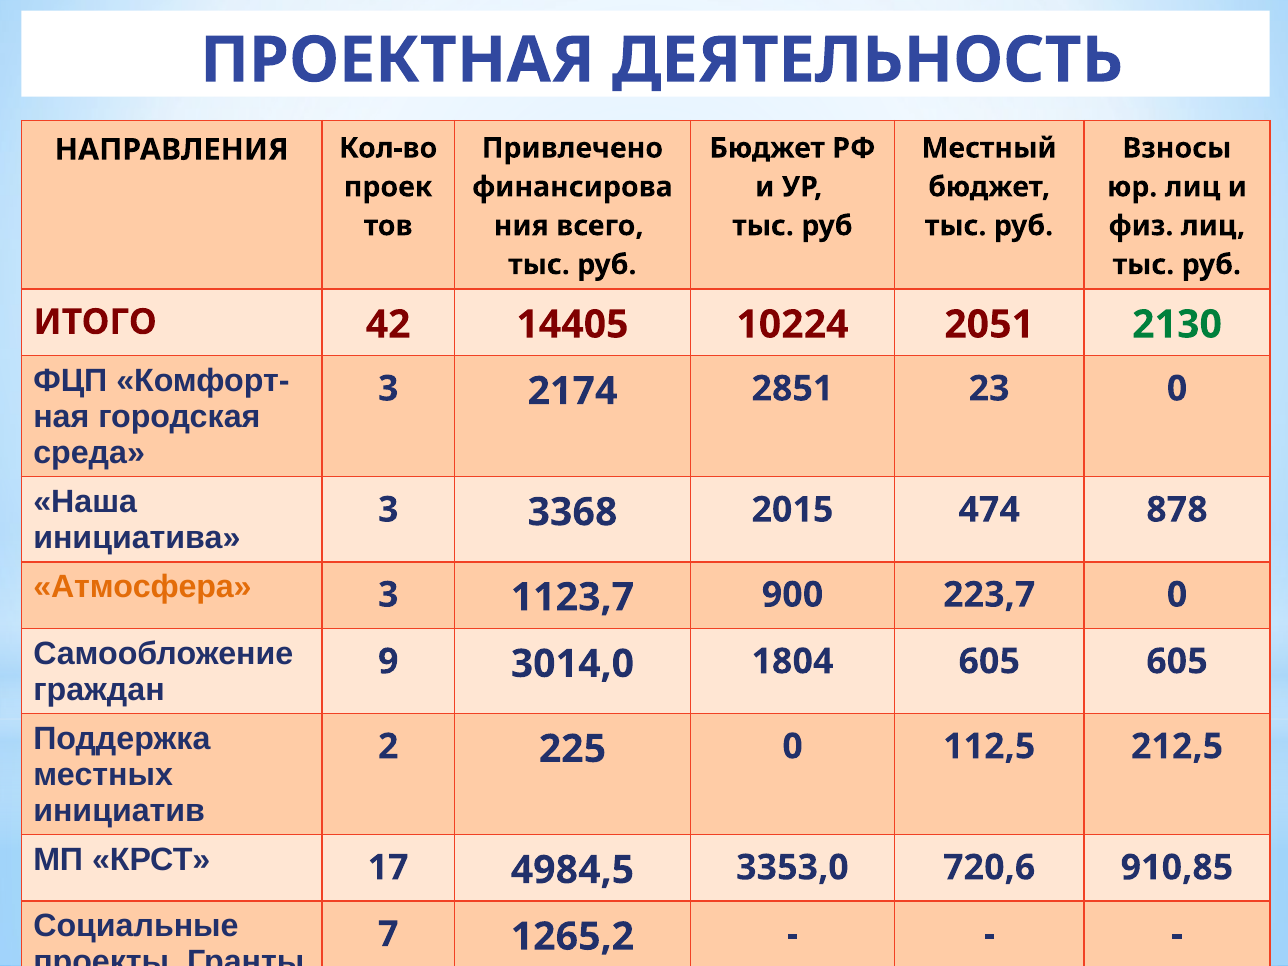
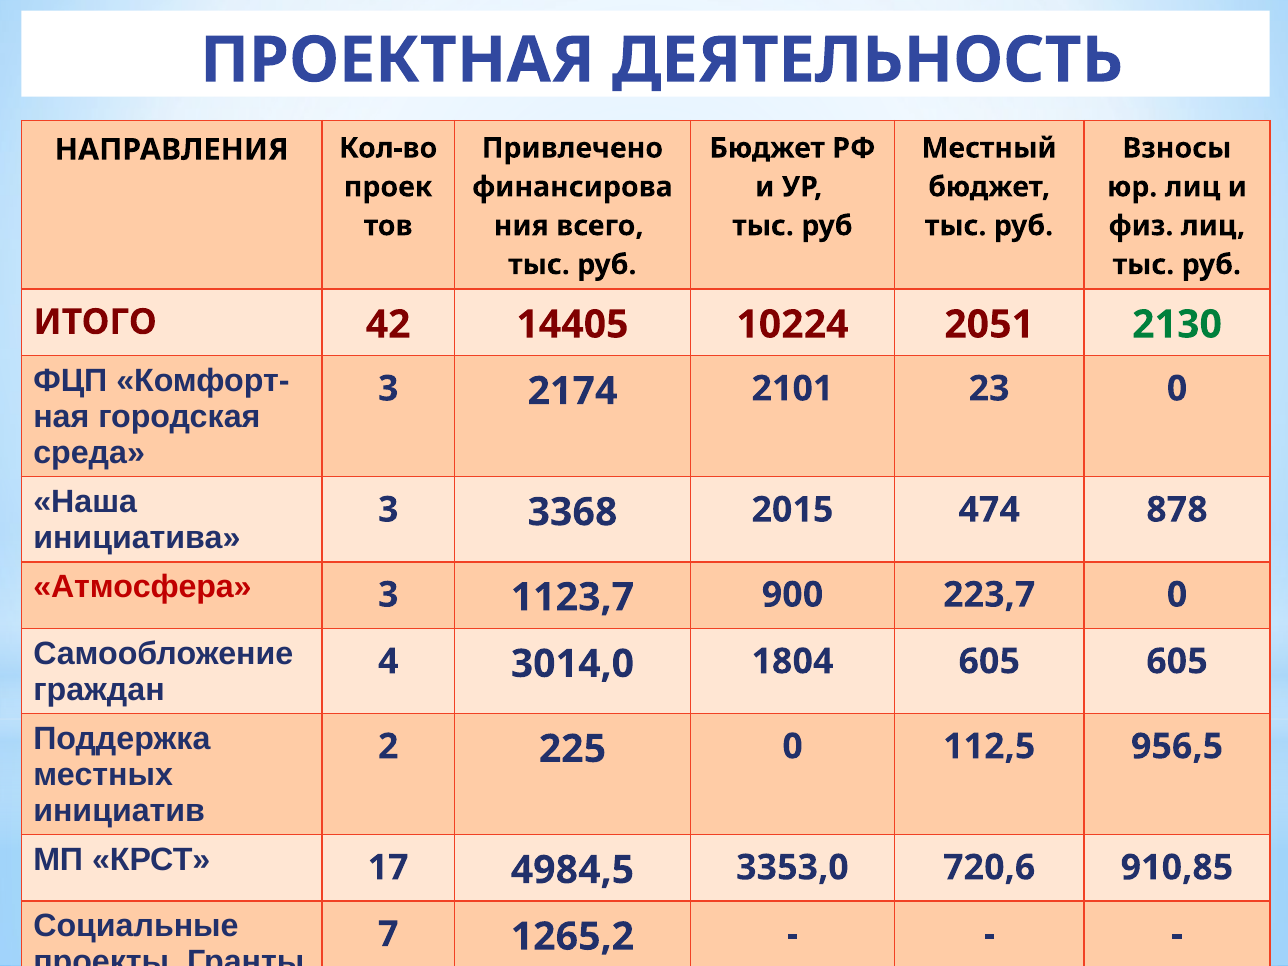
2851: 2851 -> 2101 (792, 389)
Атмосфера colour: orange -> red (142, 587)
9: 9 -> 4 (388, 661)
212,5: 212,5 -> 956,5 (1177, 746)
